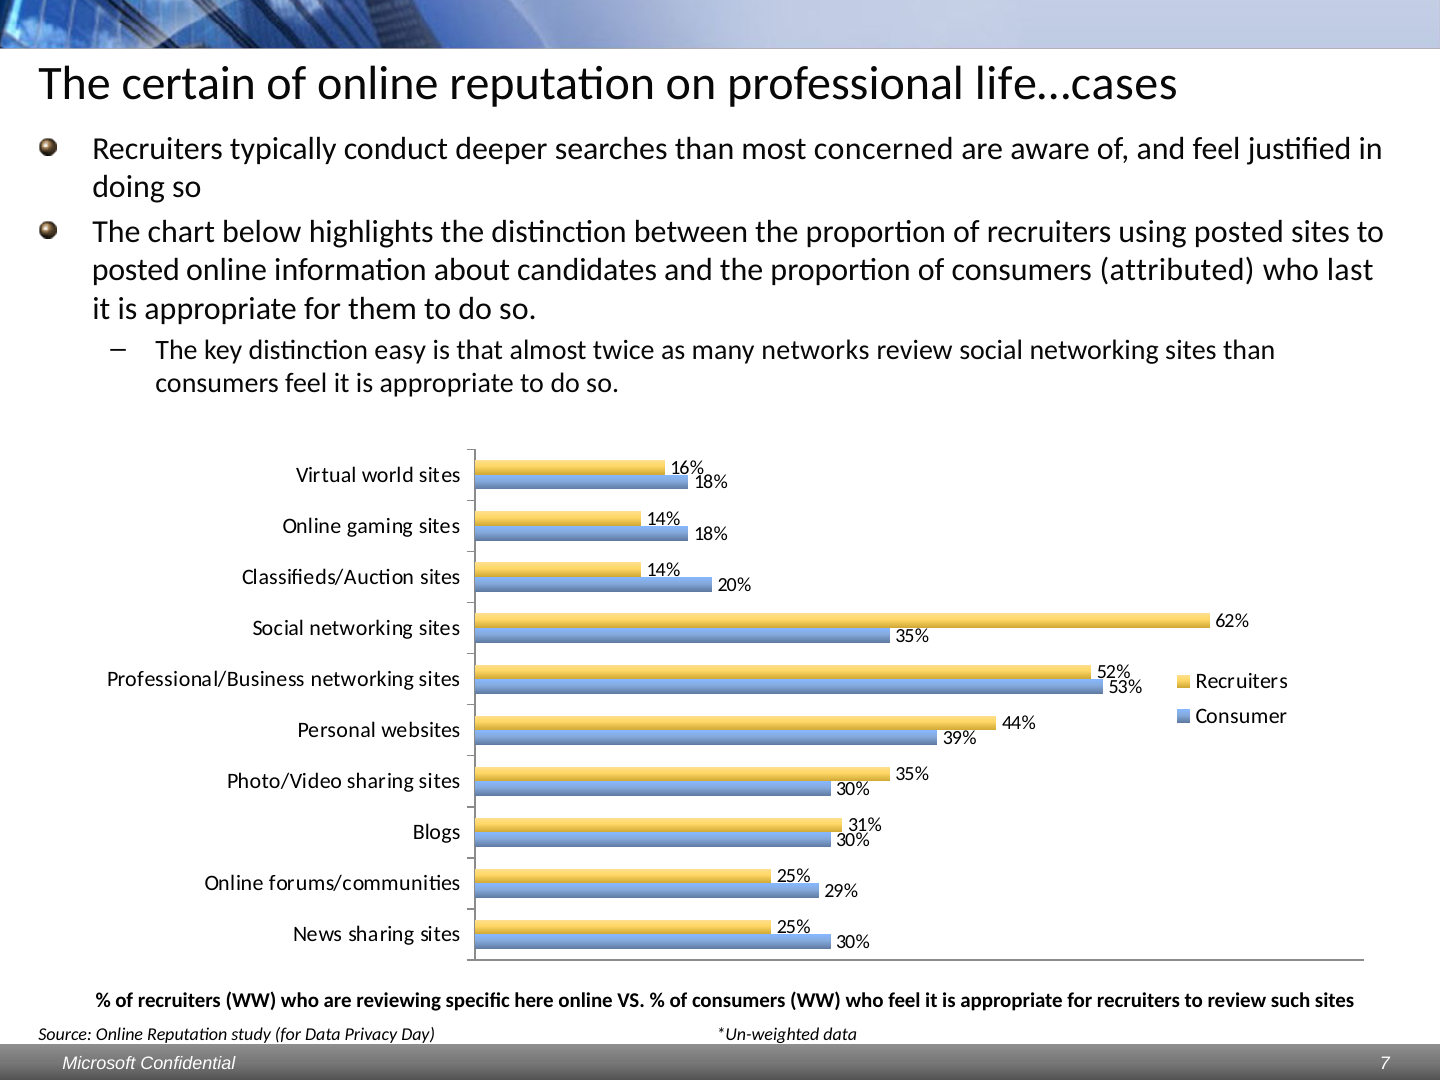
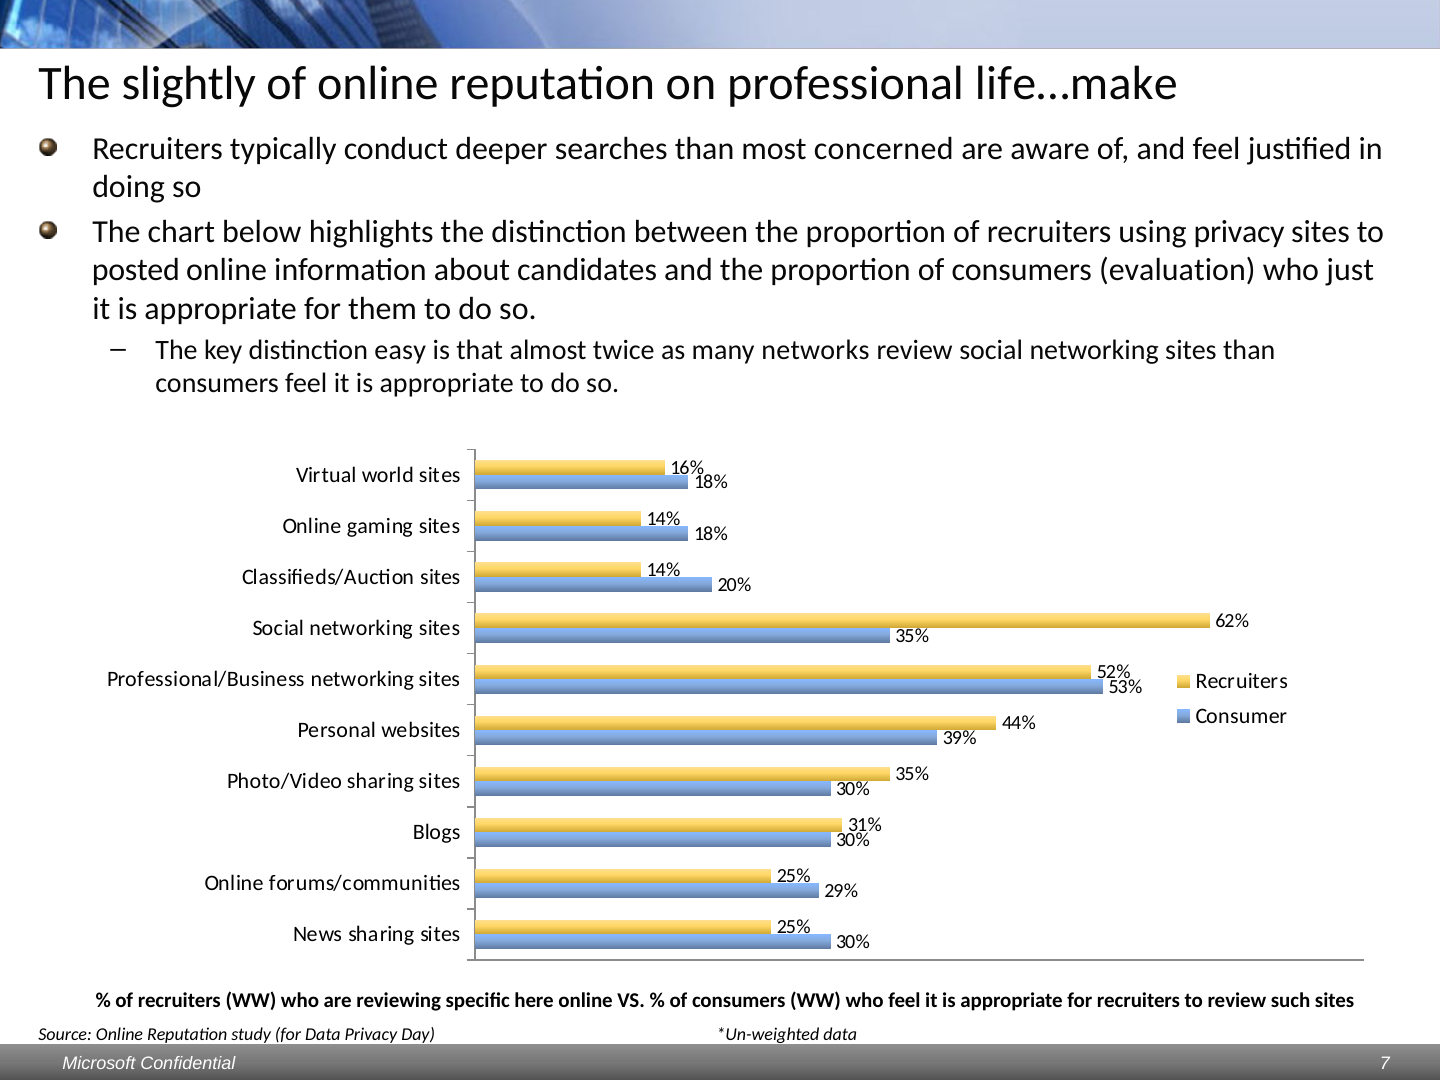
certain: certain -> slightly (189, 83)
life…cases: life…cases -> life…make (1076, 83)
using posted: posted -> privacy (1239, 232)
attributed: attributed -> evaluation (1177, 270)
last: last -> just (1350, 270)
